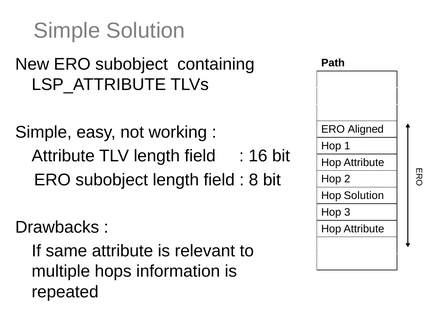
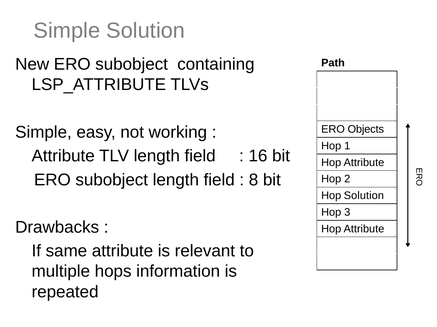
Aligned: Aligned -> Objects (366, 130)
